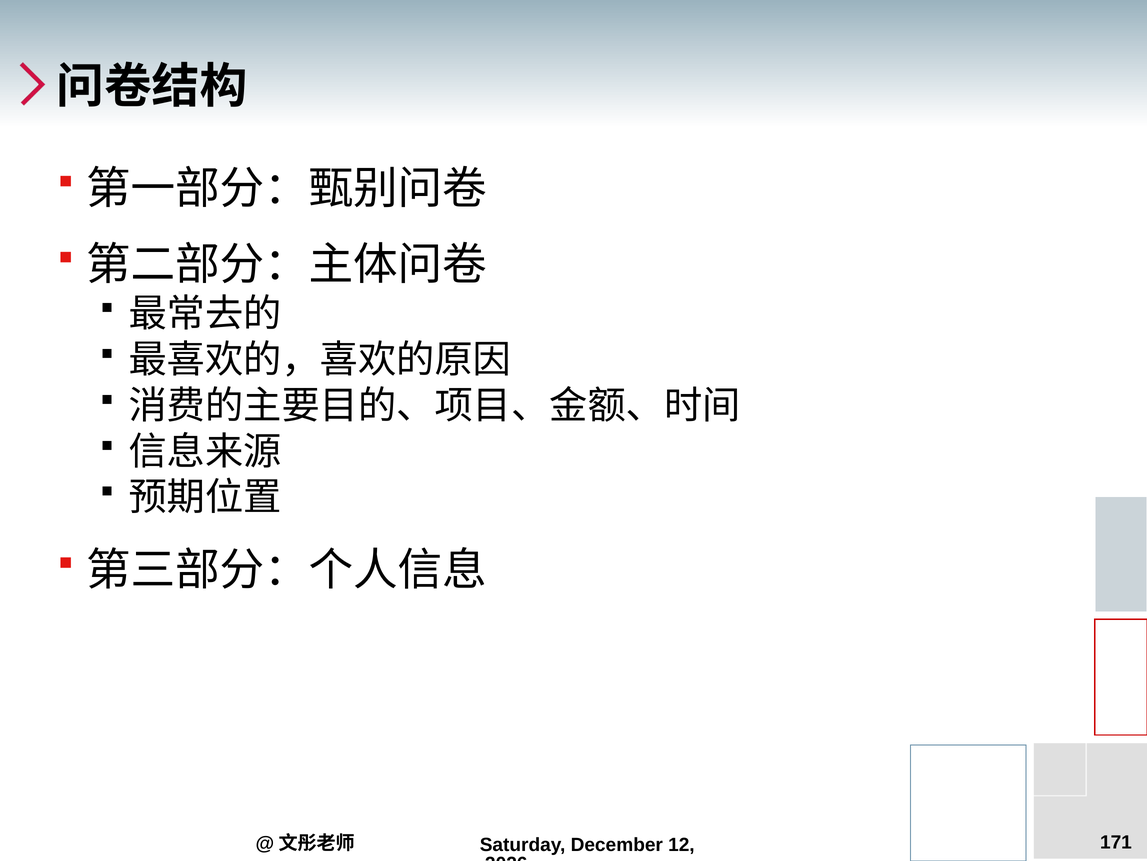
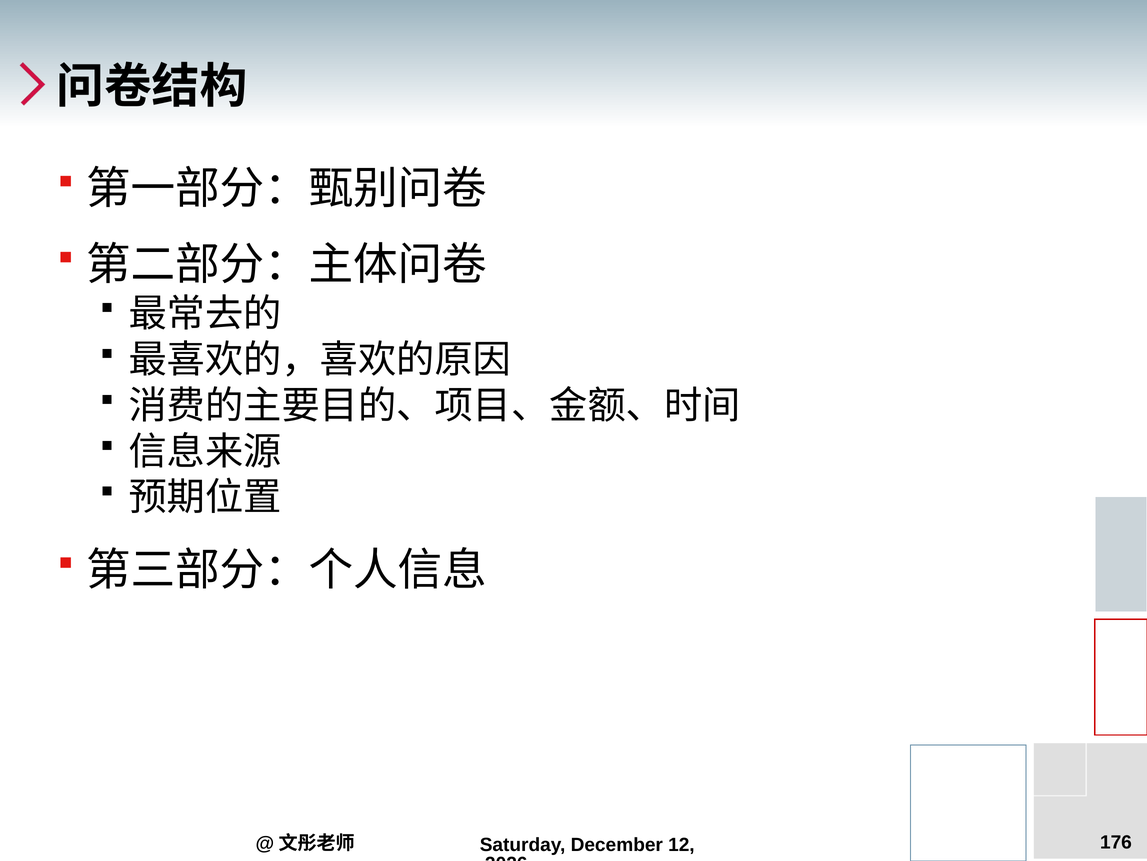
171: 171 -> 176 (1116, 842)
